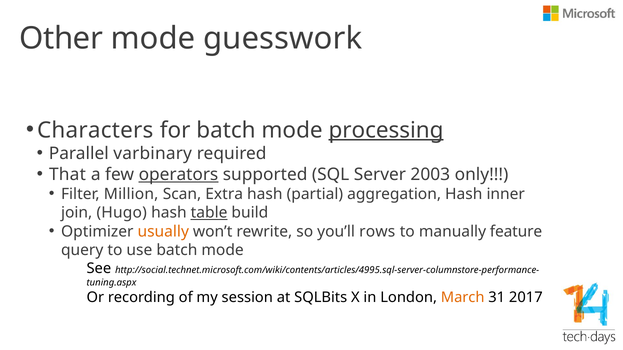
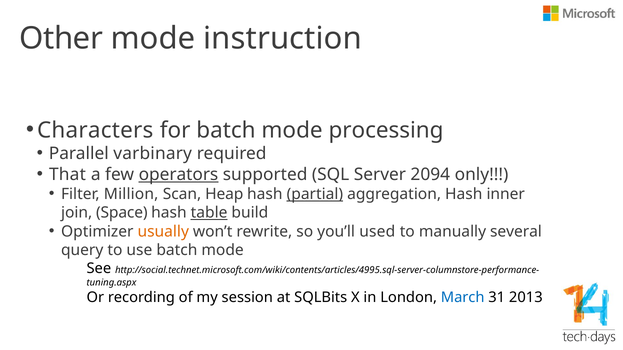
guesswork: guesswork -> instruction (283, 39)
processing underline: present -> none (386, 130)
2003: 2003 -> 2094 (430, 175)
Extra: Extra -> Heap (224, 194)
partial underline: none -> present (315, 194)
Hugo: Hugo -> Space (122, 213)
rows: rows -> used (377, 232)
feature: feature -> several (516, 232)
March colour: orange -> blue (463, 298)
2017: 2017 -> 2013 (526, 298)
